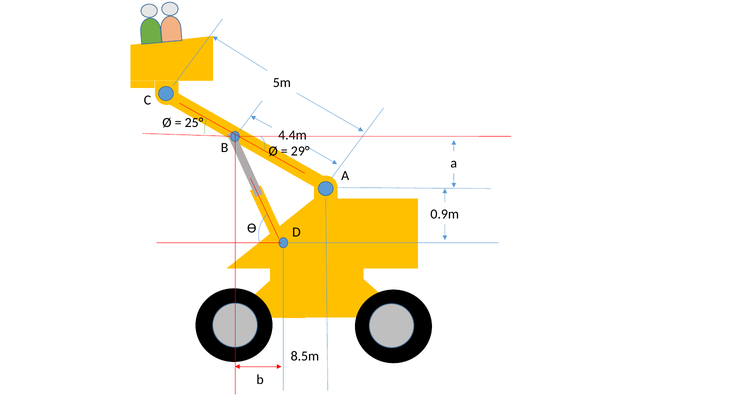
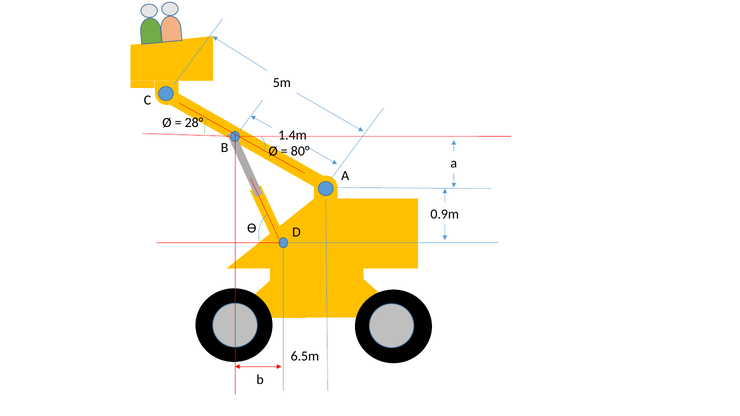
25°: 25° -> 28° (194, 123)
4.4m: 4.4m -> 1.4m (292, 135)
29°: 29° -> 80° (300, 151)
8.5m: 8.5m -> 6.5m (305, 356)
